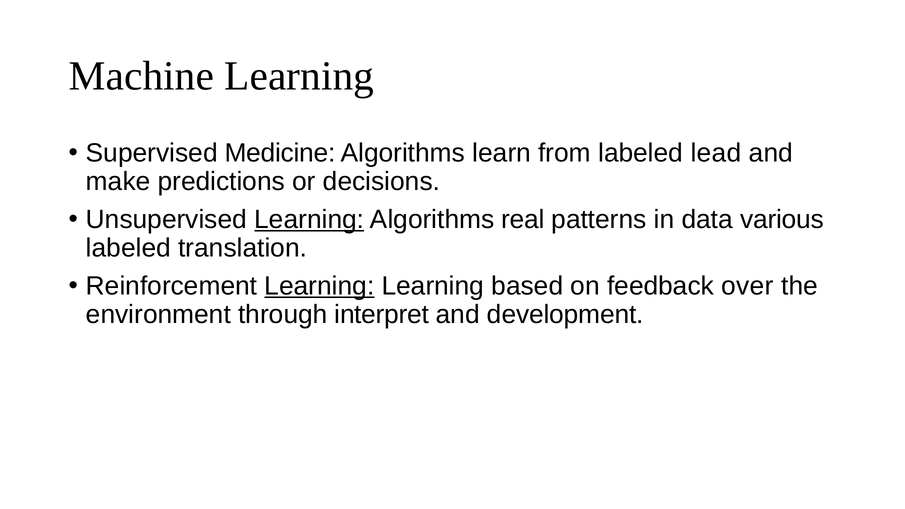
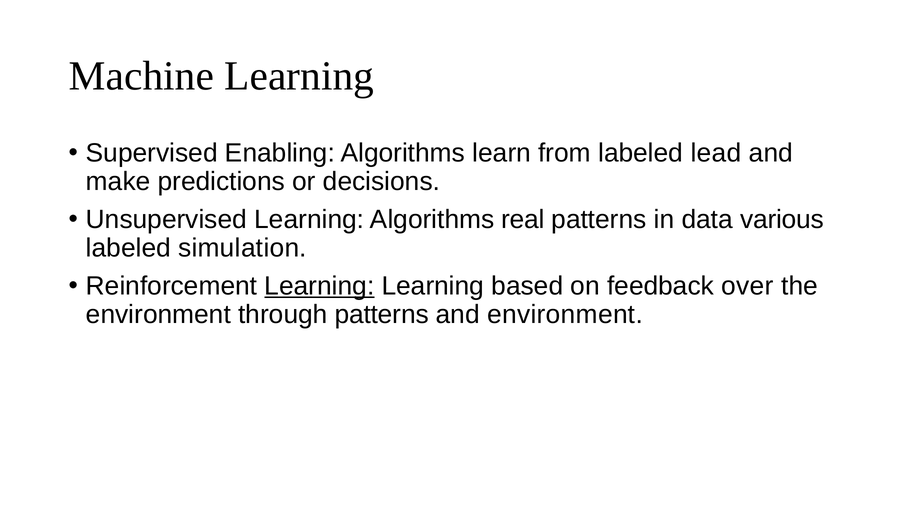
Medicine: Medicine -> Enabling (280, 153)
Learning underline: present -> none (309, 219)
translation: translation -> simulation (242, 248)
through interpret: interpret -> patterns (382, 314)
and development: development -> environment (565, 314)
